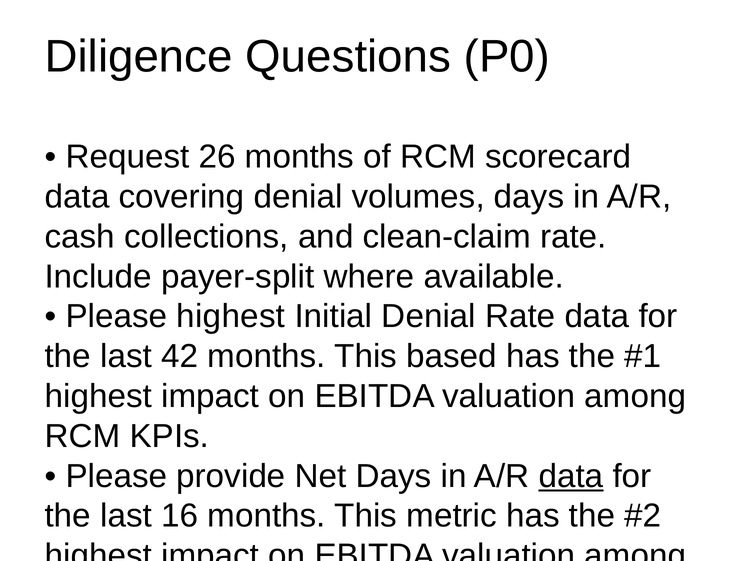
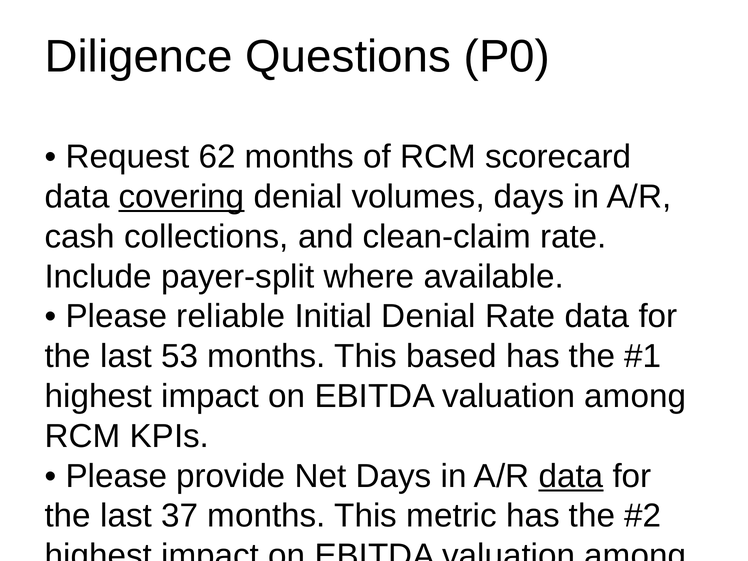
26: 26 -> 62 (217, 157)
covering underline: none -> present (182, 197)
Please highest: highest -> reliable (231, 316)
42: 42 -> 53 (180, 356)
16: 16 -> 37 (180, 516)
